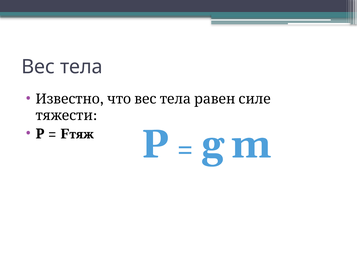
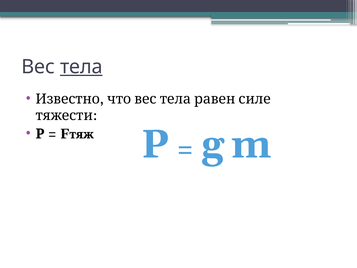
тела underline: none -> present (81, 67)
